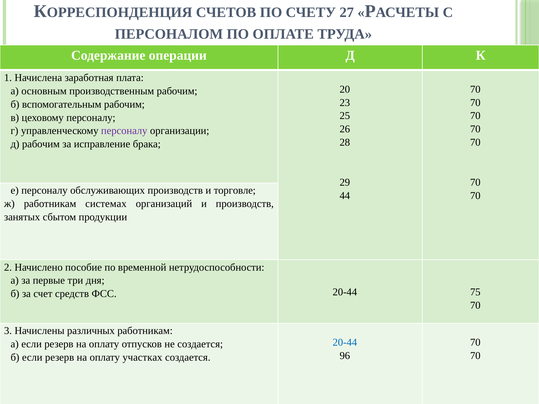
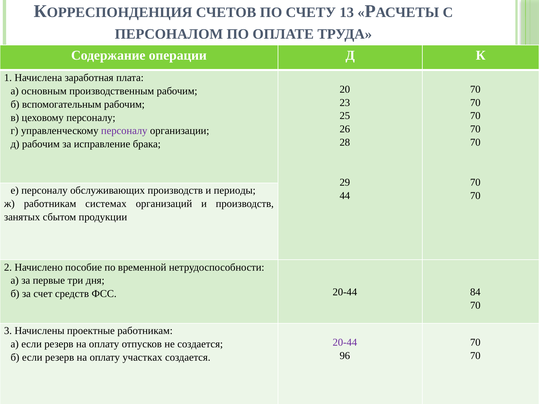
27: 27 -> 13 (347, 12)
торговле: торговле -> периоды (235, 191)
75: 75 -> 84 (475, 292)
различных: различных -> проектные (91, 331)
20-44 colour: blue -> purple (345, 343)
